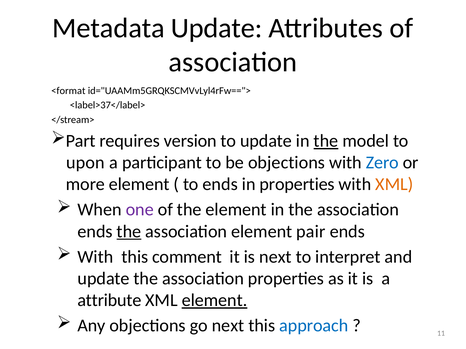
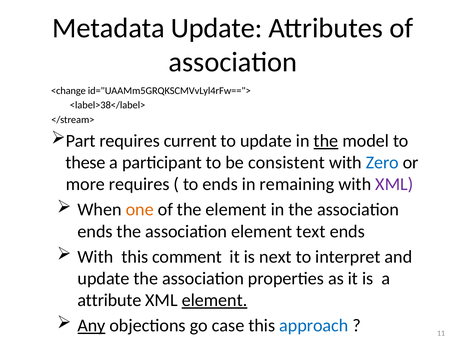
<format: <format -> <change (68, 91)
<label>37</label>: <label>37</label> -> <label>38</label> (108, 105)
version: version -> current (190, 141)
upon: upon -> these (86, 163)
be objections: objections -> consistent (286, 163)
more element: element -> requires (139, 185)
in properties: properties -> remaining (297, 185)
XML colour: orange -> purple (394, 185)
one colour: purple -> orange (140, 210)
the underline: present -> none (129, 232)
pair: pair -> text (311, 232)
Any underline: none -> present (92, 326)
go next: next -> case (228, 326)
